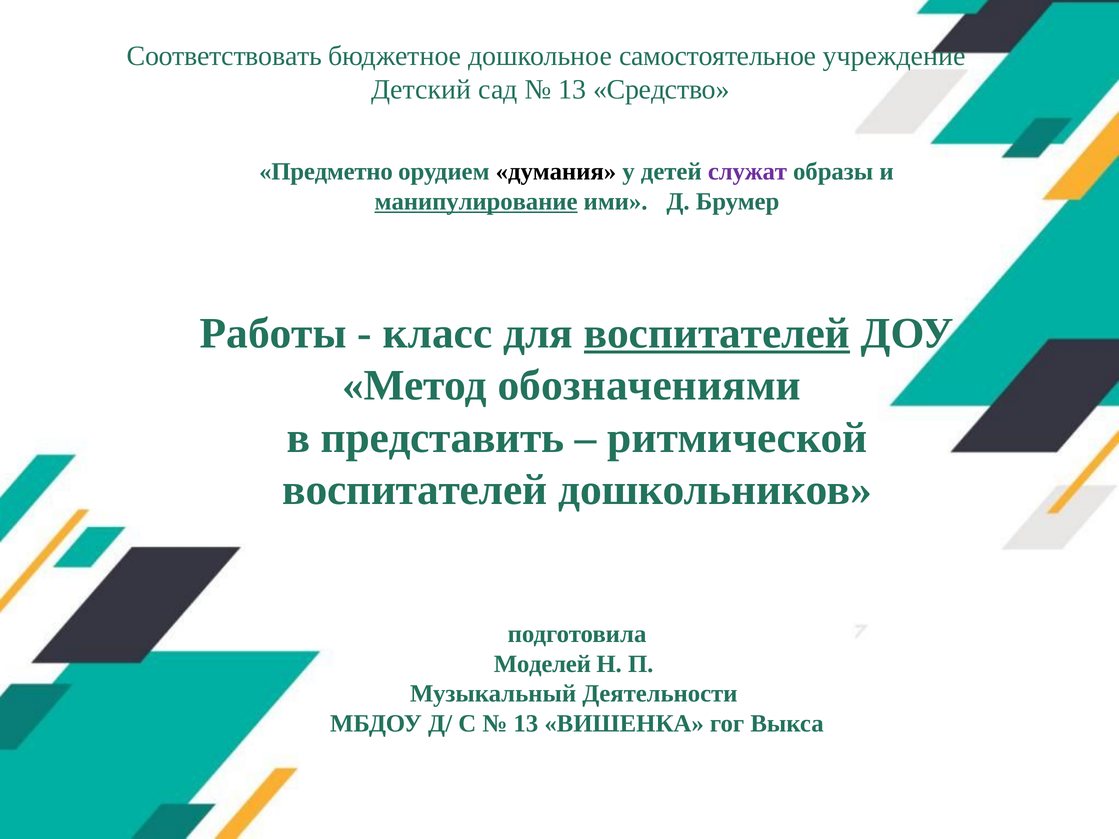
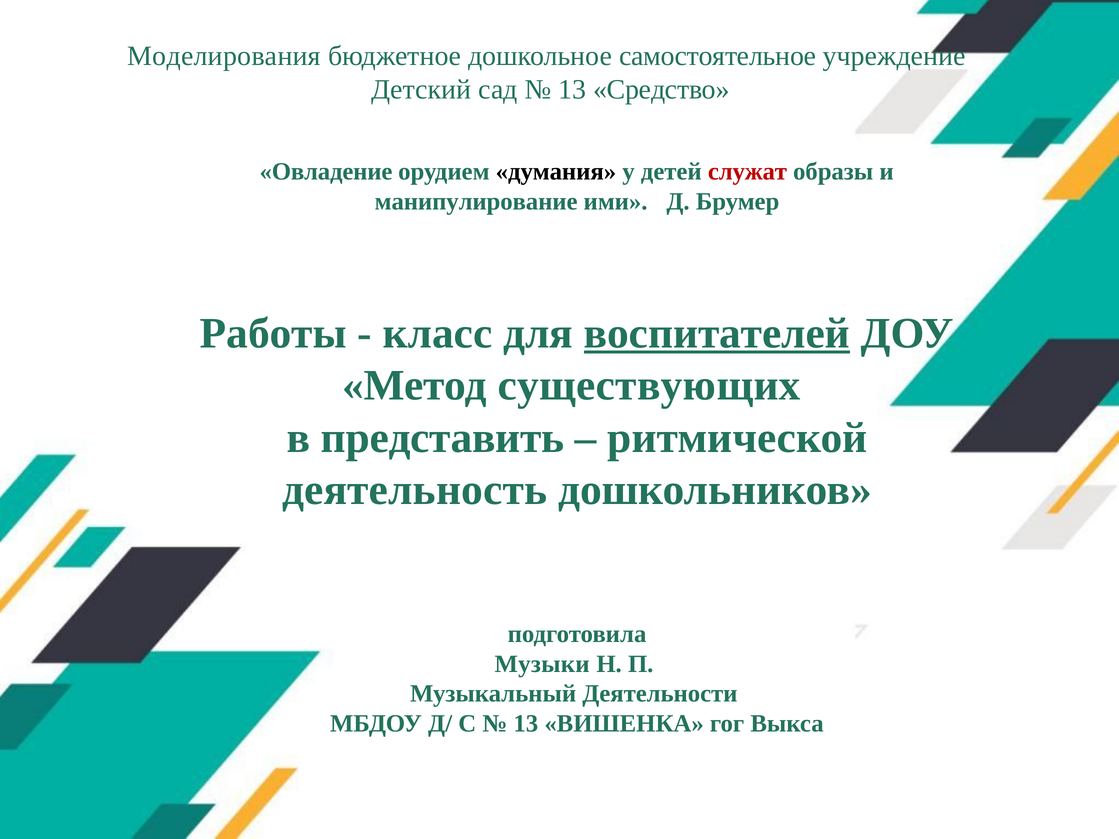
Соответствовать: Соответствовать -> Моделирования (224, 56)
Предметно: Предметно -> Овладение (326, 172)
служат colour: purple -> red (747, 172)
манипулирование underline: present -> none (476, 202)
обозначениями: обозначениями -> существующих (649, 386)
воспитателей: воспитателей -> деятельность (415, 490)
Моделей: Моделей -> Музыки (542, 664)
